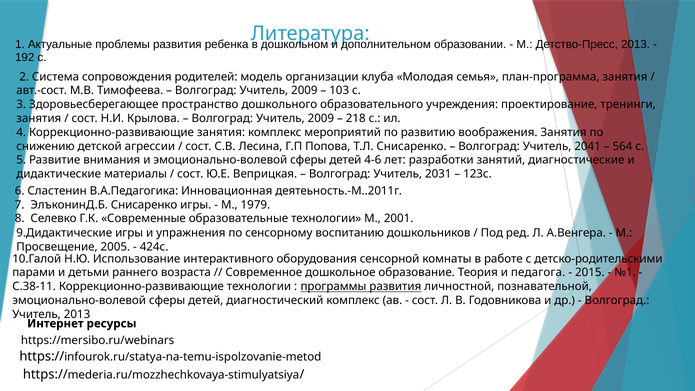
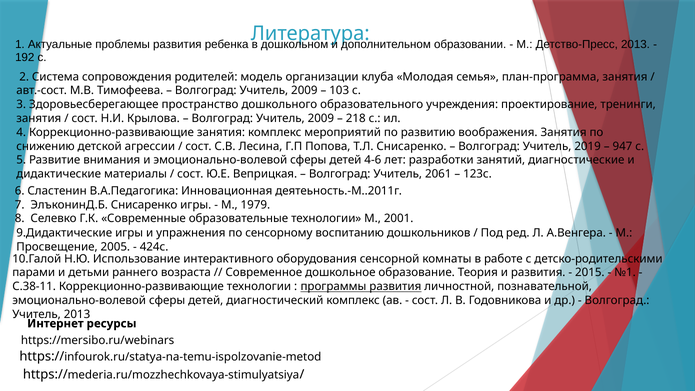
2041: 2041 -> 2019 (588, 146)
564: 564 -> 947 (622, 146)
2031: 2031 -> 2061 (438, 174)
и педагога: педагога -> развития (538, 273)
